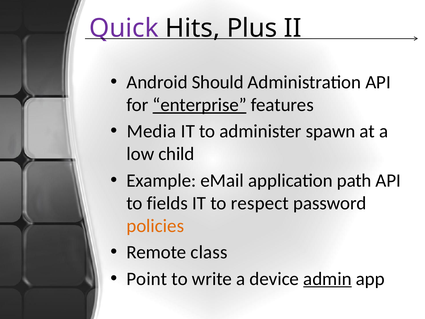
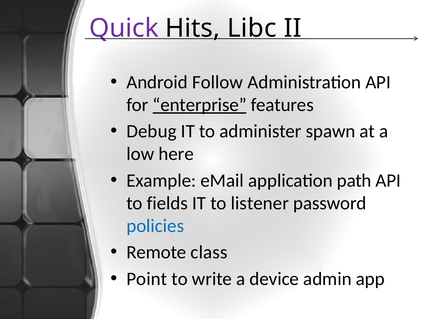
Plus: Plus -> Libc (252, 28)
Should: Should -> Follow (218, 82)
Media: Media -> Debug (152, 131)
child: child -> here (176, 154)
respect: respect -> listener (260, 203)
policies colour: orange -> blue (155, 226)
admin underline: present -> none (327, 279)
